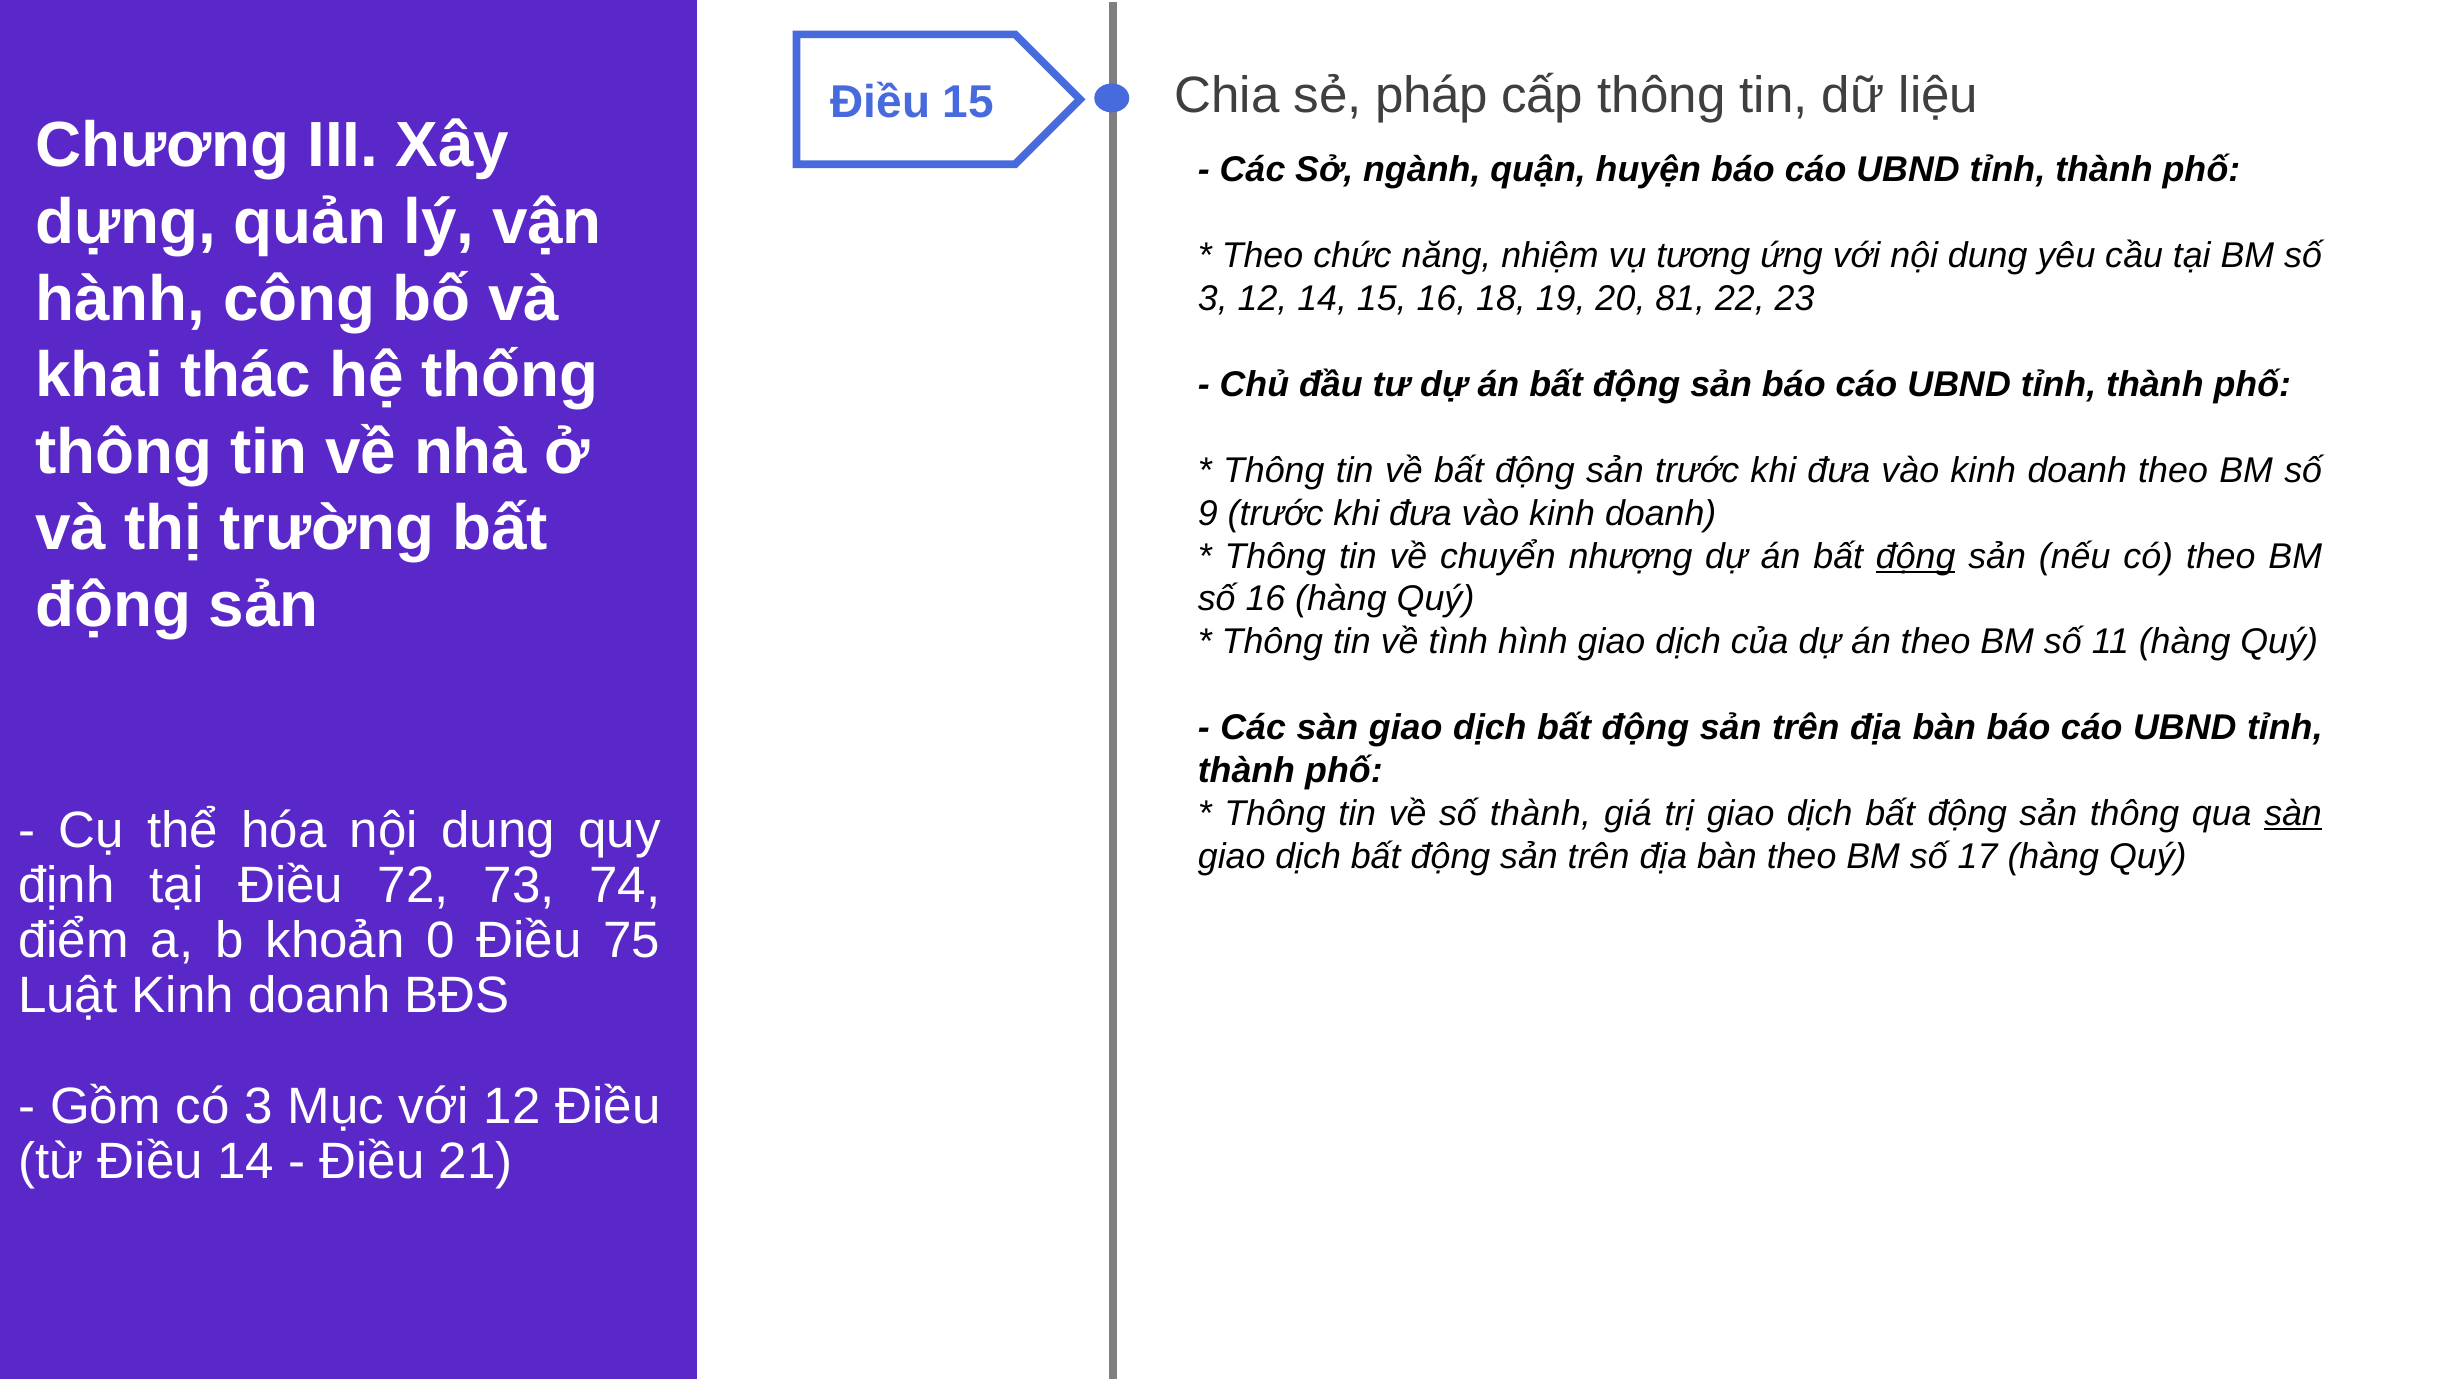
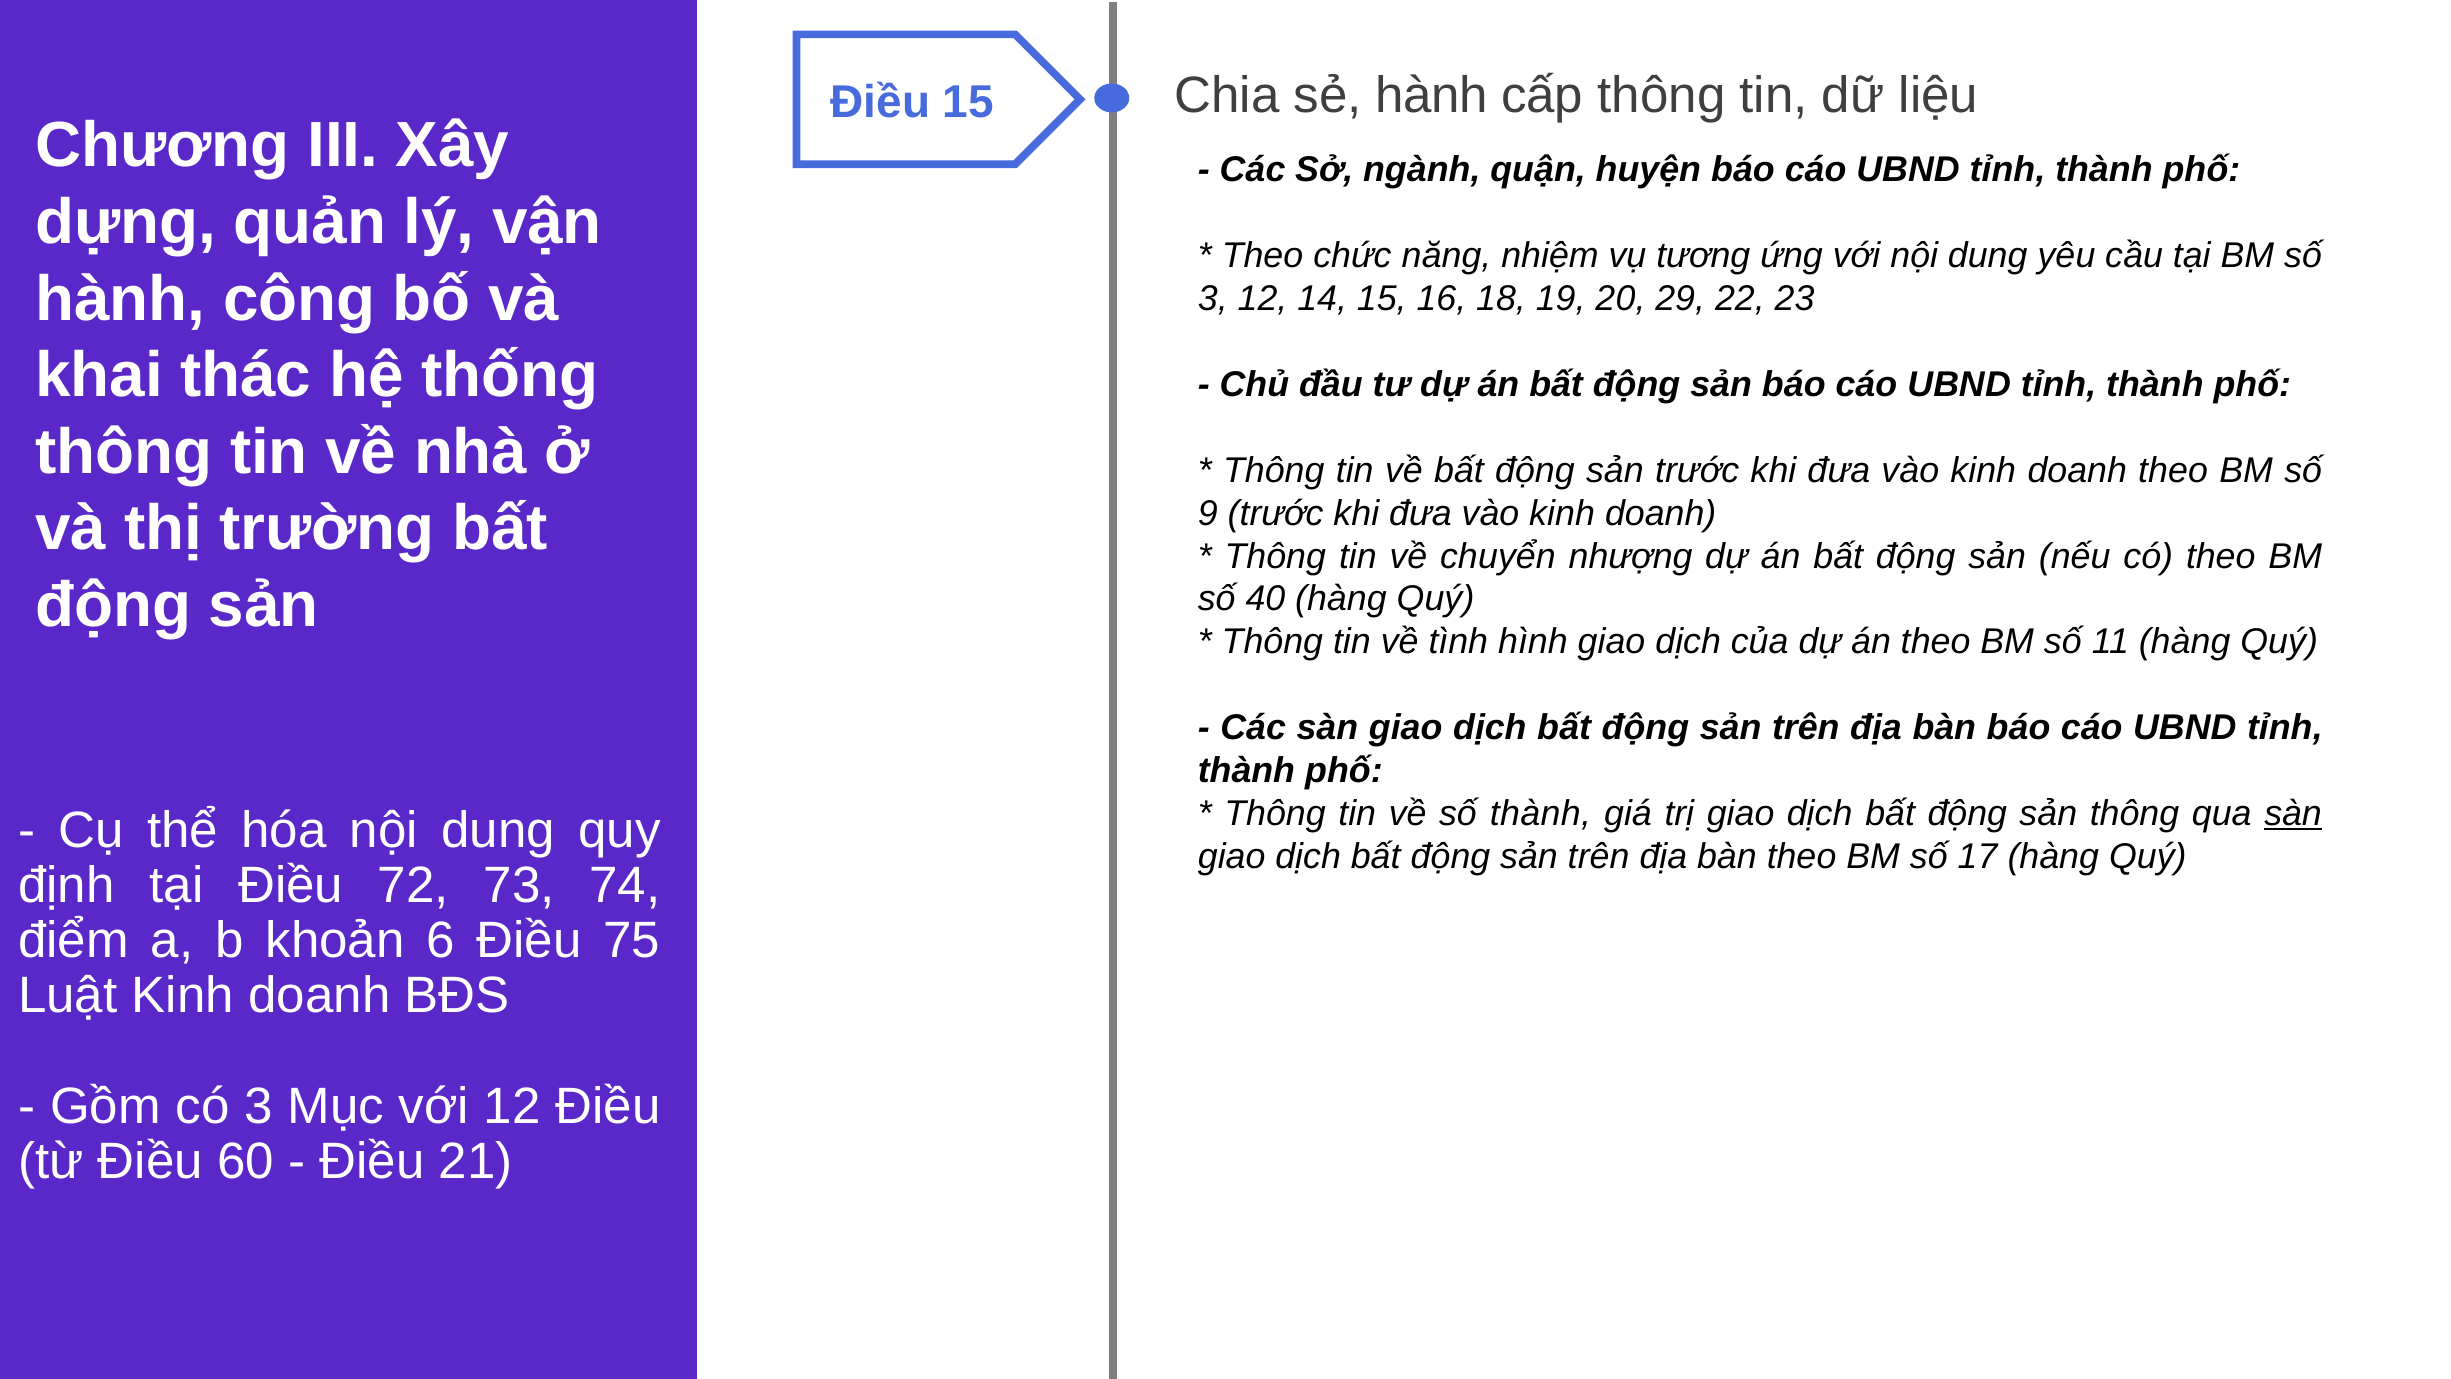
sẻ pháp: pháp -> hành (1432, 96)
81: 81 -> 29 (1680, 299)
động underline: present -> none (1916, 556)
số 16: 16 -> 40 (1265, 599)
0: 0 -> 6 (441, 941)
Điều 14: 14 -> 60 (246, 1161)
